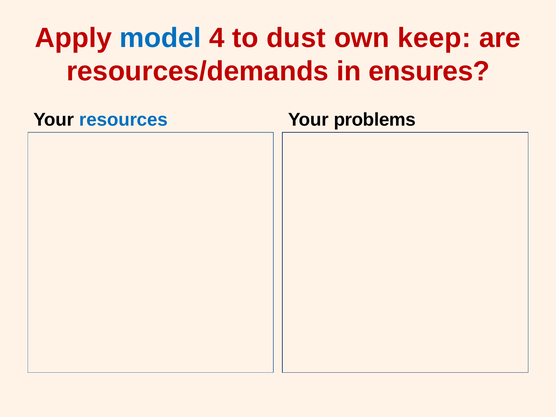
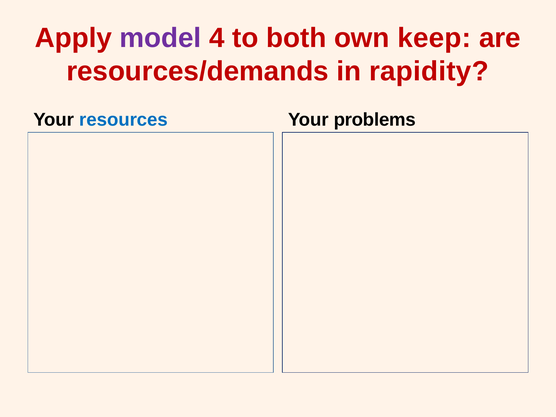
model colour: blue -> purple (160, 38)
dust: dust -> both (296, 38)
ensures: ensures -> rapidity (429, 71)
